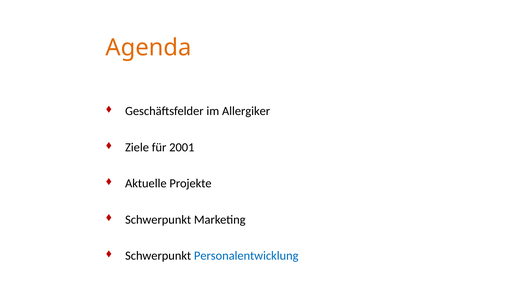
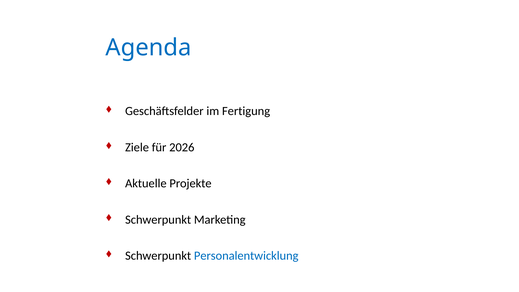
Agenda colour: orange -> blue (148, 48)
Allergiker: Allergiker -> Fertigung (246, 111)
2001: 2001 -> 2026 (182, 147)
